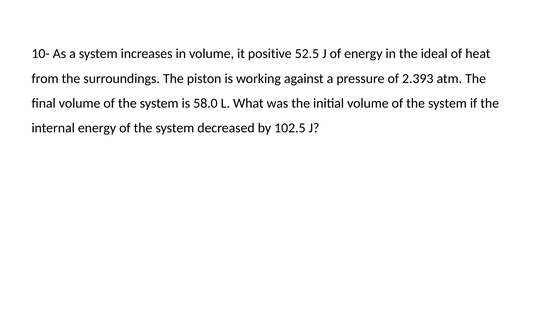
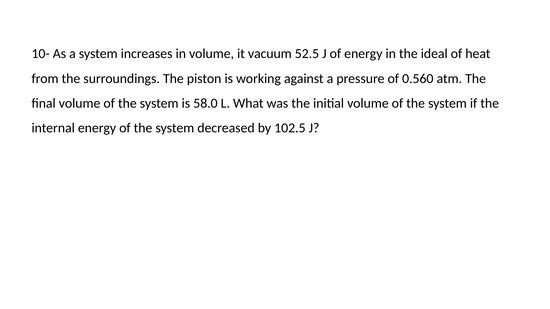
positive: positive -> vacuum (270, 54)
2.393: 2.393 -> 0.560 (418, 79)
